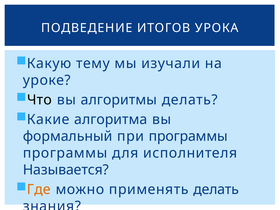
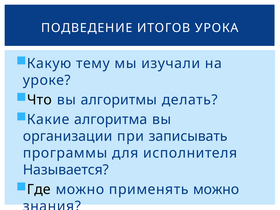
формальный: формальный -> организации (68, 136)
при программы: программы -> записывать (188, 136)
Где colour: orange -> black (39, 189)
применять делать: делать -> можно (216, 189)
